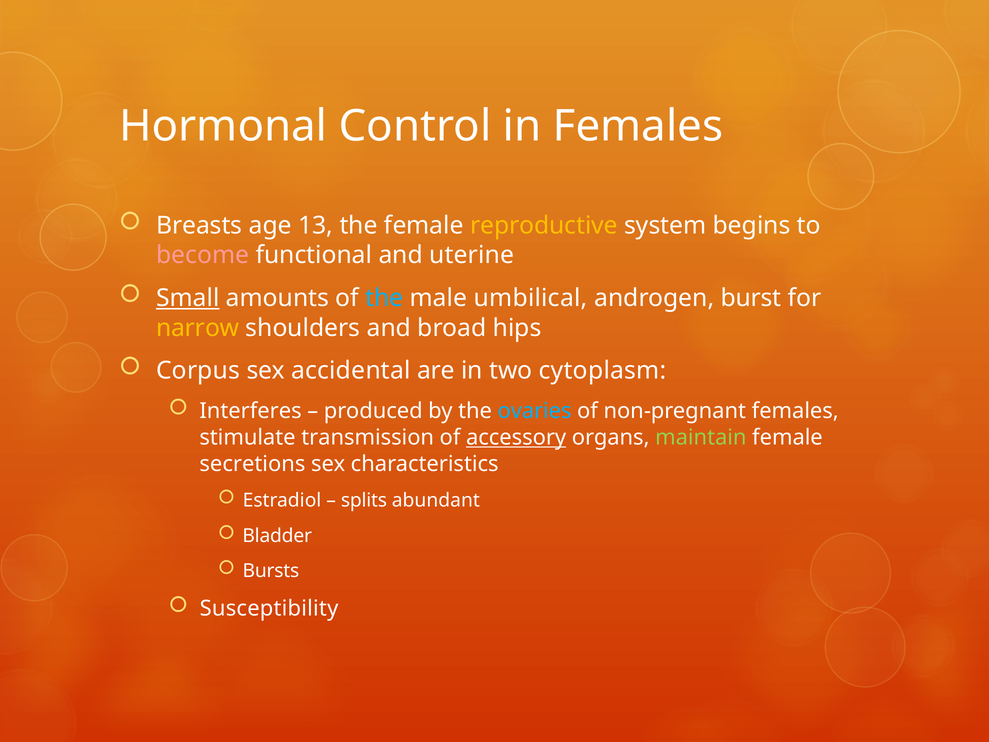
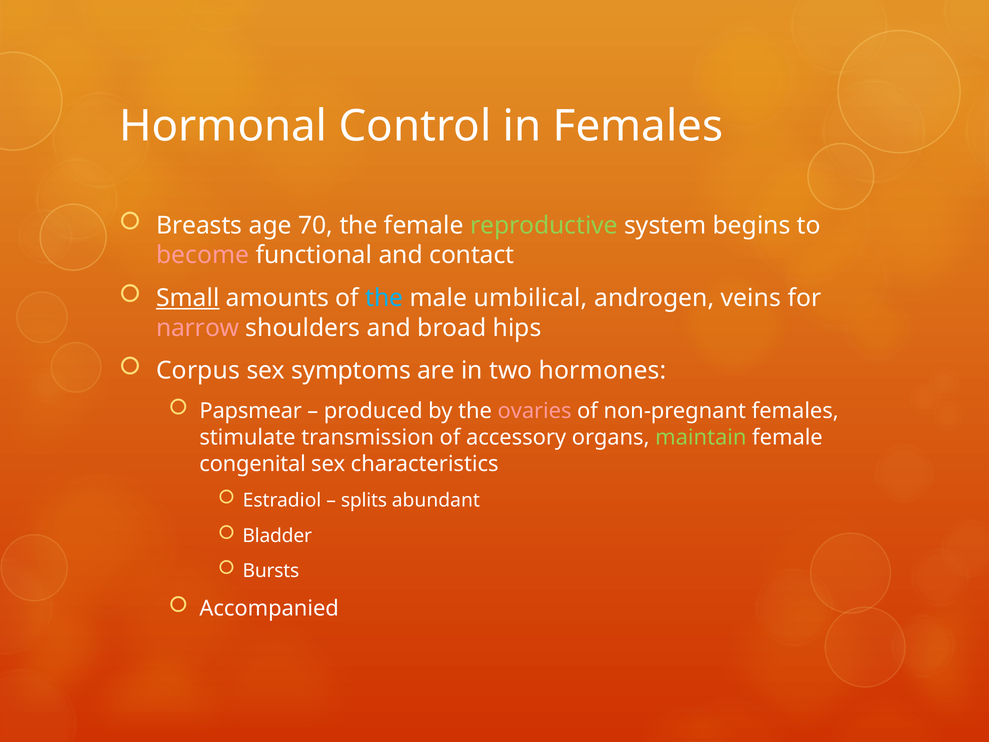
13: 13 -> 70 (316, 226)
reproductive colour: yellow -> light green (544, 226)
uterine: uterine -> contact (472, 255)
burst: burst -> veins (751, 298)
narrow colour: yellow -> pink (198, 328)
accidental: accidental -> symptoms (351, 371)
cytoplasm: cytoplasm -> hormones (603, 371)
Interferes: Interferes -> Papsmear (251, 411)
ovaries colour: light blue -> pink (535, 411)
accessory underline: present -> none (516, 437)
secretions: secretions -> congenital (253, 464)
Susceptibility: Susceptibility -> Accompanied (269, 608)
